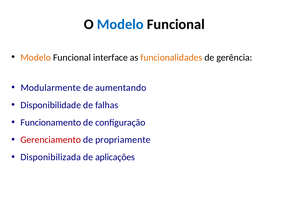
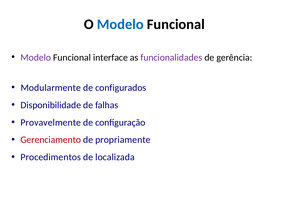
Modelo colour: orange -> purple (36, 57)
funcionalidades colour: orange -> purple (171, 57)
aumentando: aumentando -> configurados (121, 88)
Funcionamento: Funcionamento -> Provavelmente (51, 122)
Disponibilizada: Disponibilizada -> Procedimentos (51, 157)
aplicações: aplicações -> localizada (115, 157)
